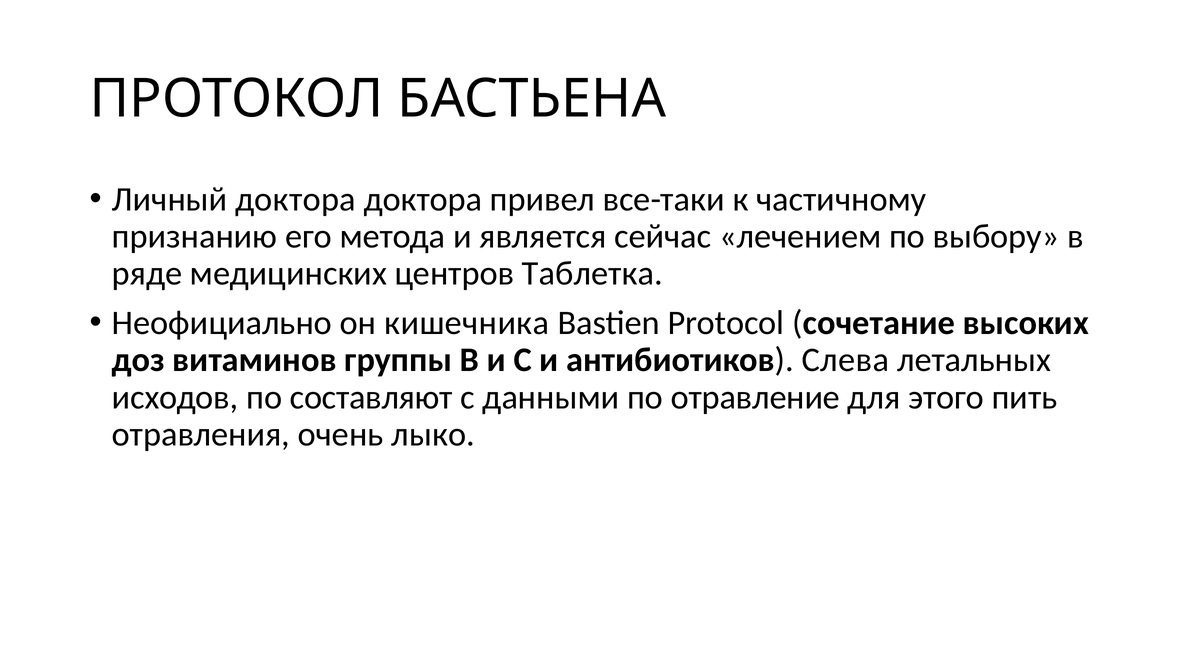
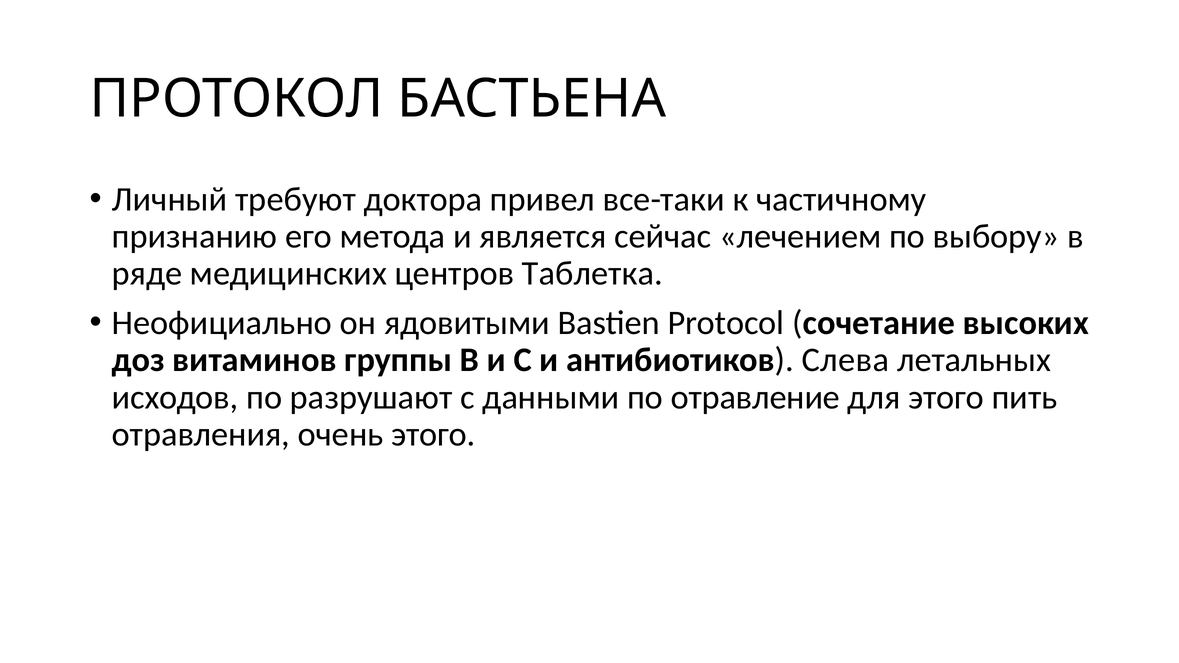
Личный доктора: доктора -> требуют (296, 199)
кишечника: кишечника -> ядовитыми (467, 323)
составляют: составляют -> разрушают (371, 397)
очень лыко: лыко -> этого (433, 434)
